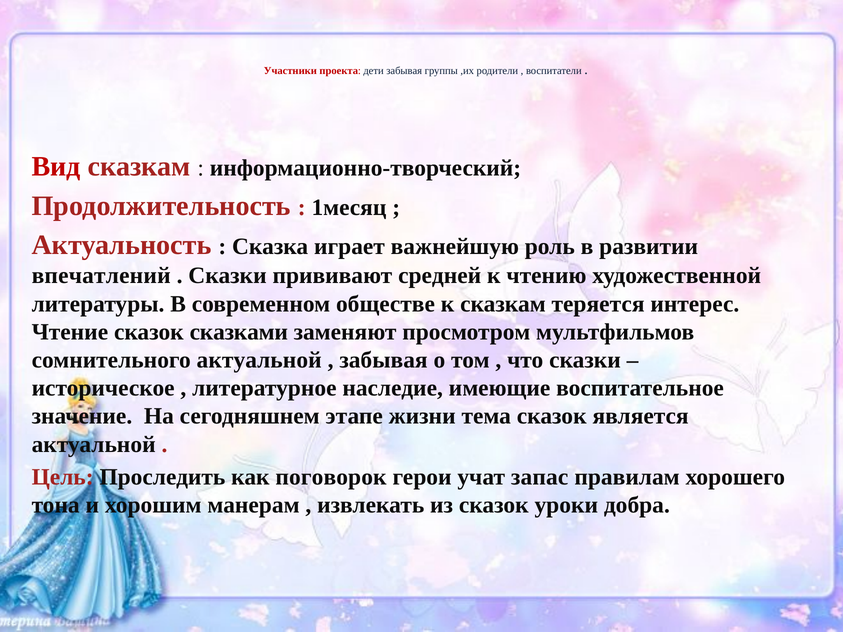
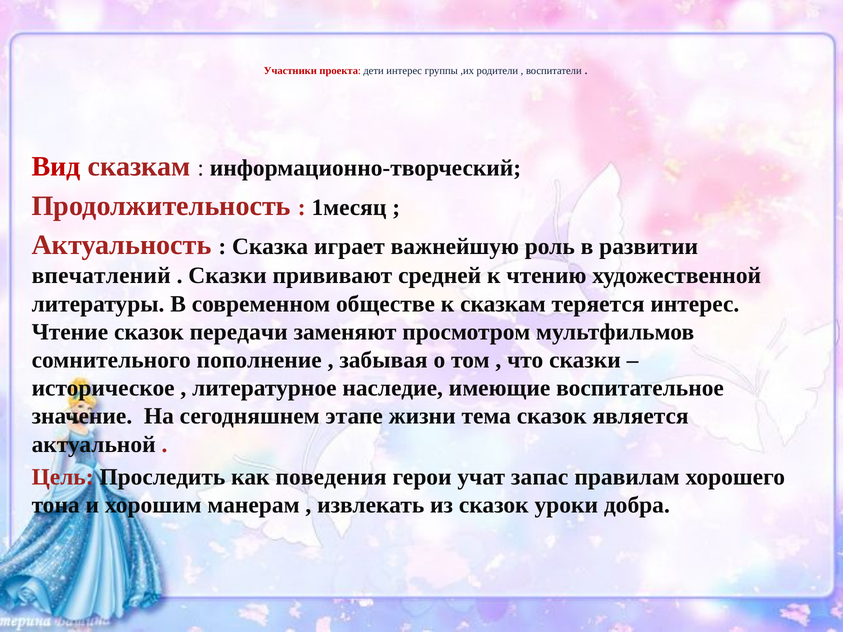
дети забывая: забывая -> интерес (404, 71)
сказками: сказками -> передачи (239, 332)
сомнительного актуальной: актуальной -> пополнение (259, 360)
поговорок: поговорок -> поведения (331, 477)
